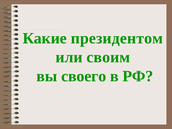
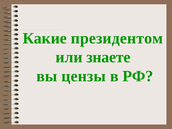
своим: своим -> знаете (108, 57)
своего: своего -> цензы (84, 76)
